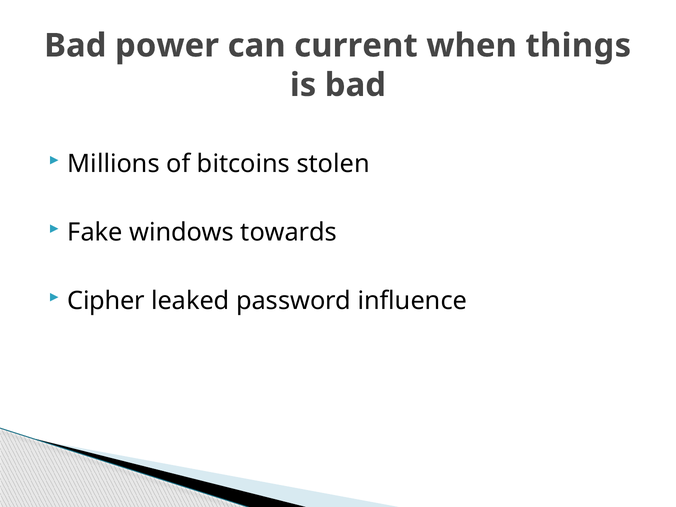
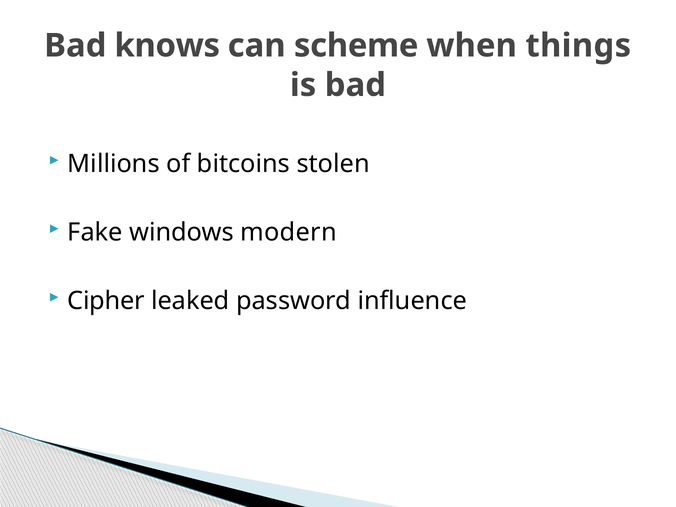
power: power -> knows (167, 46)
current: current -> scheme (356, 46)
towards: towards -> modern (289, 232)
